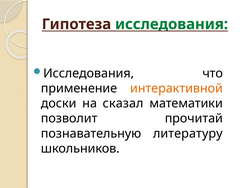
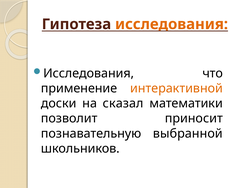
исследования colour: green -> orange (172, 24)
прочитай: прочитай -> приносит (194, 118)
литературу: литературу -> выбранной (188, 133)
